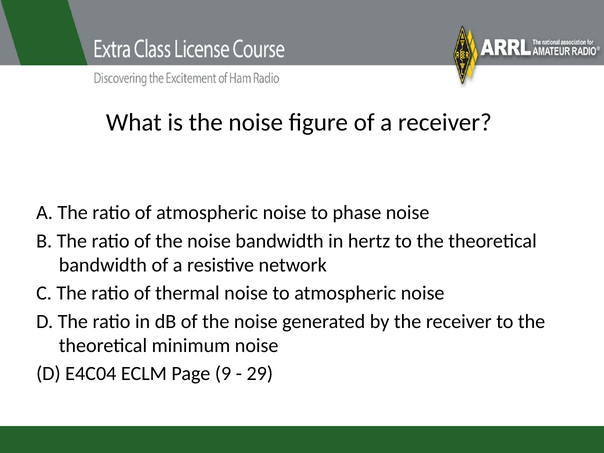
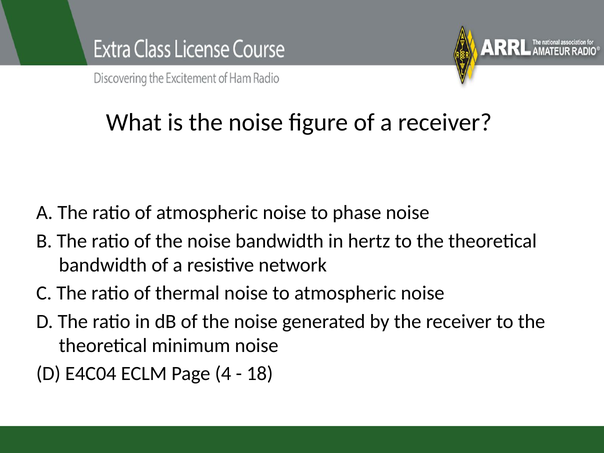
9: 9 -> 4 (223, 374)
29: 29 -> 18 (260, 374)
